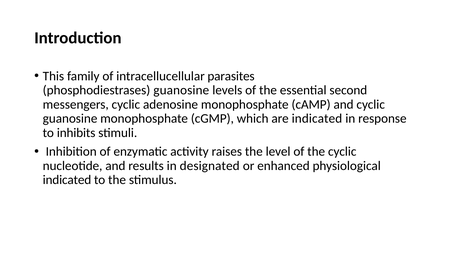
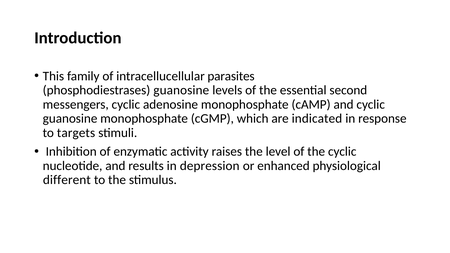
inhibits: inhibits -> targets (76, 133)
designated: designated -> depression (210, 166)
indicated: indicated -> different (67, 180)
